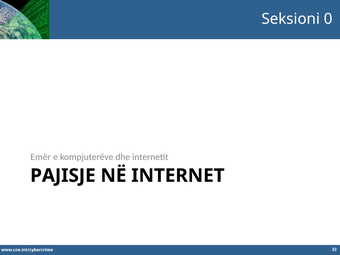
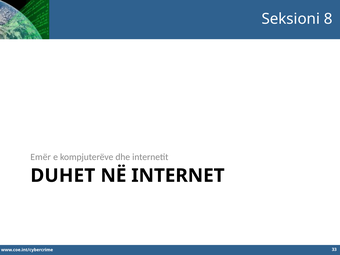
0: 0 -> 8 (328, 19)
PAJISJE: PAJISJE -> DUHET (63, 176)
